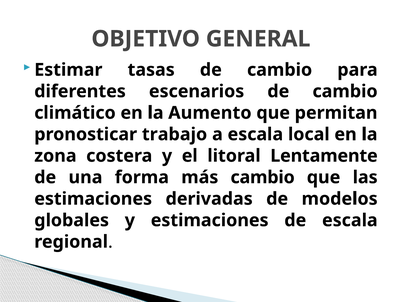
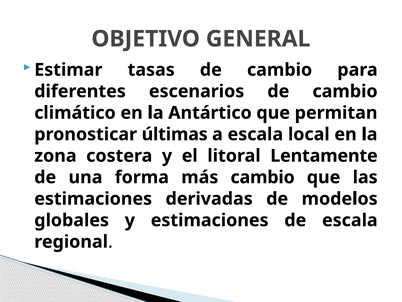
Aumento: Aumento -> Antártico (210, 113)
trabajo: trabajo -> últimas (175, 134)
